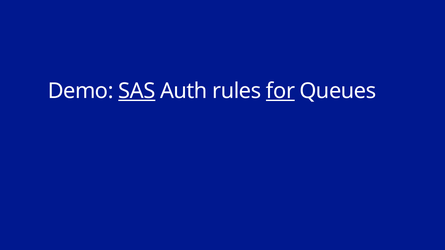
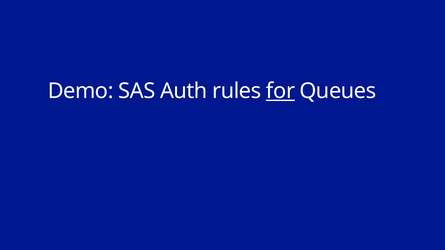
SAS underline: present -> none (137, 91)
